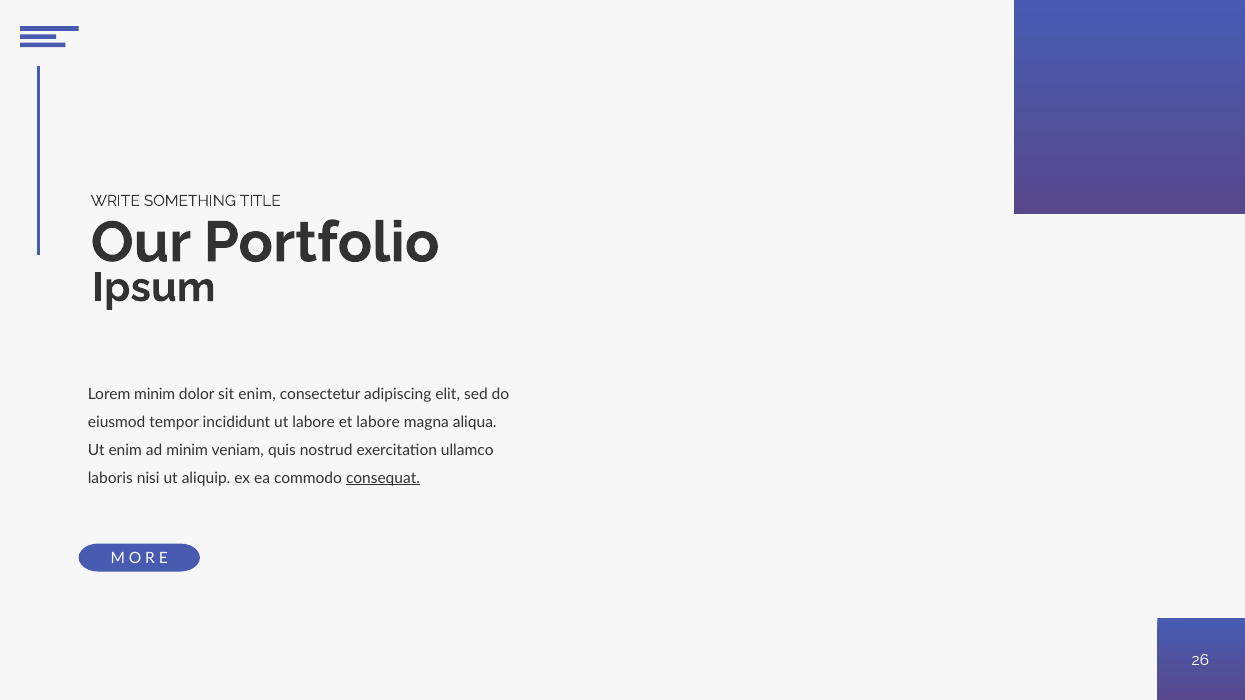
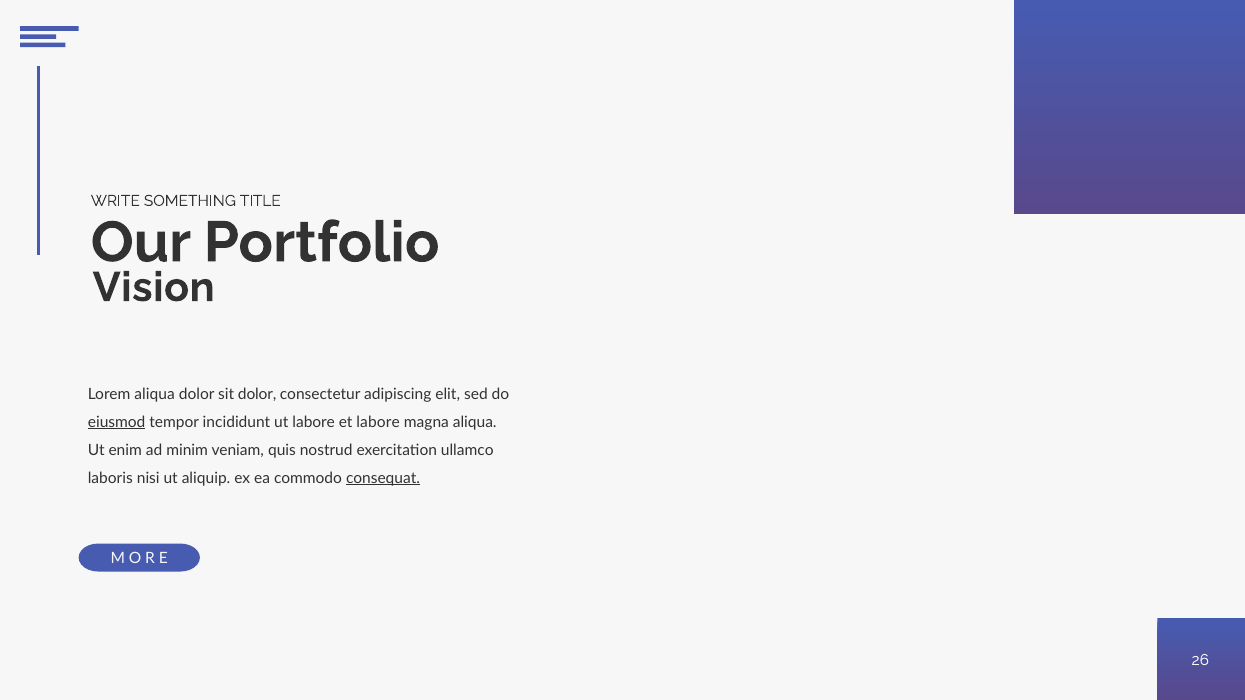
Ipsum: Ipsum -> Vision (154, 287)
Lorem minim: minim -> aliqua (155, 394)
sit enim: enim -> dolor (257, 394)
eiusmod underline: none -> present (117, 422)
